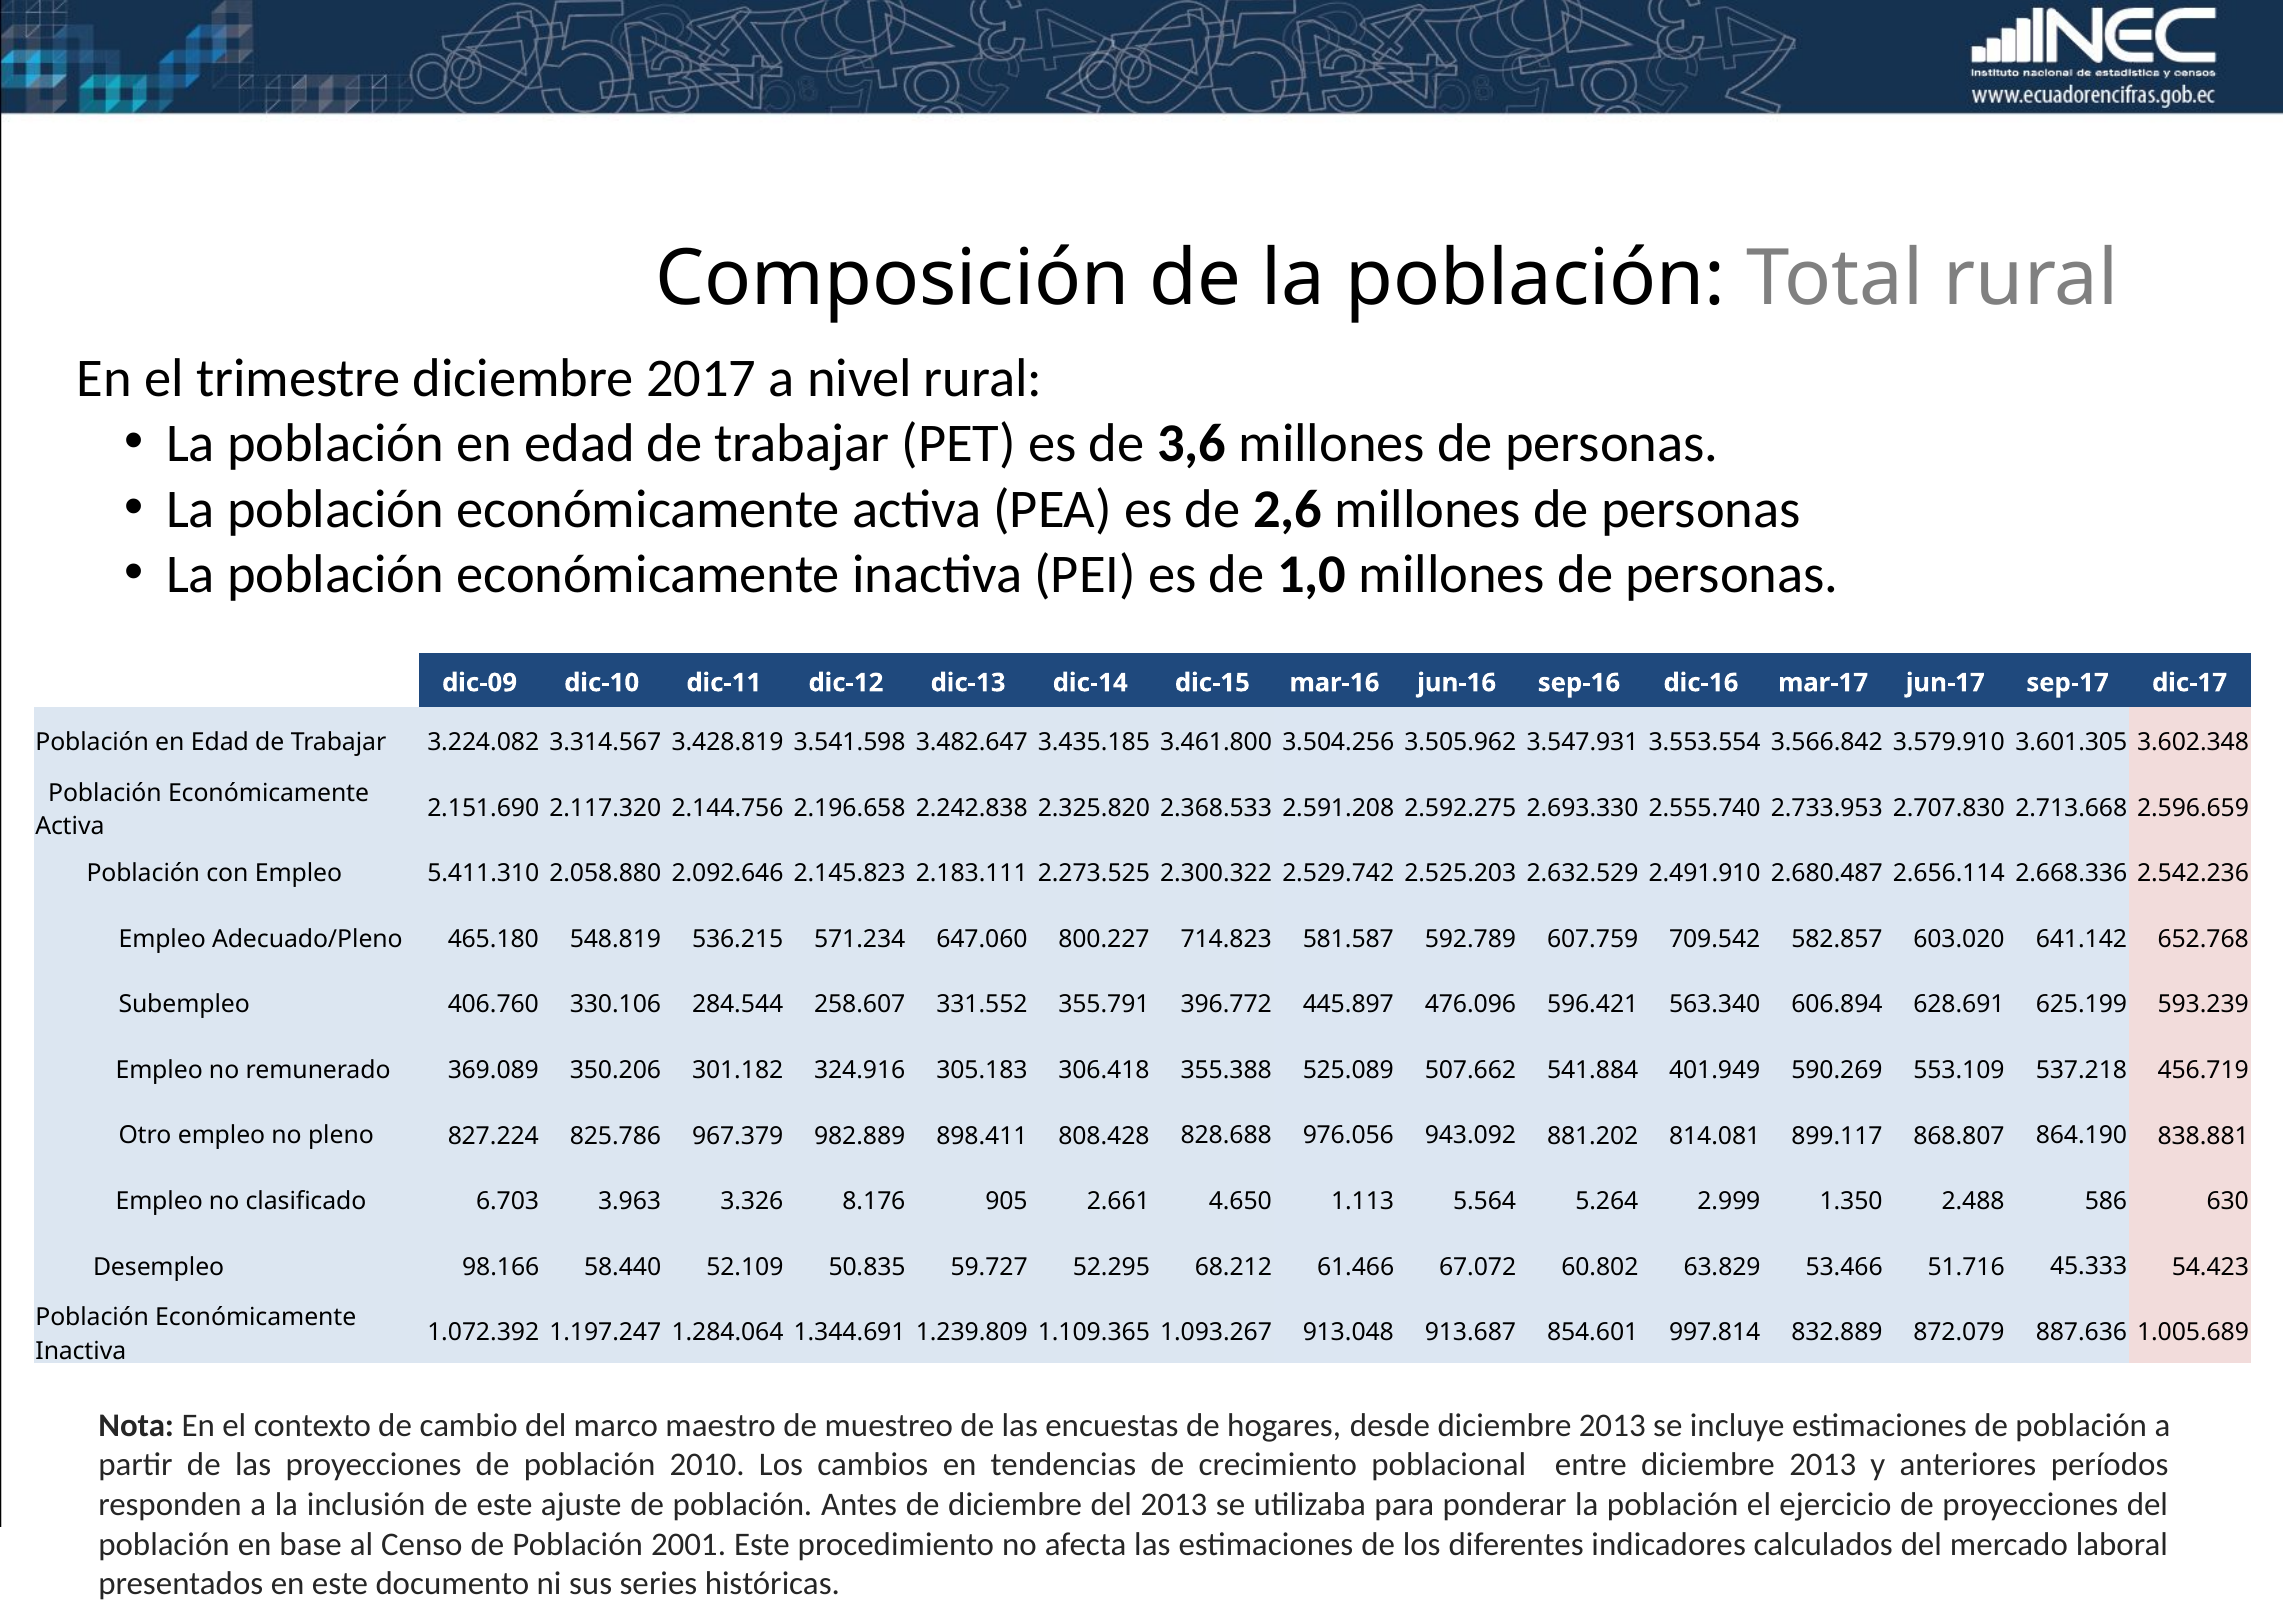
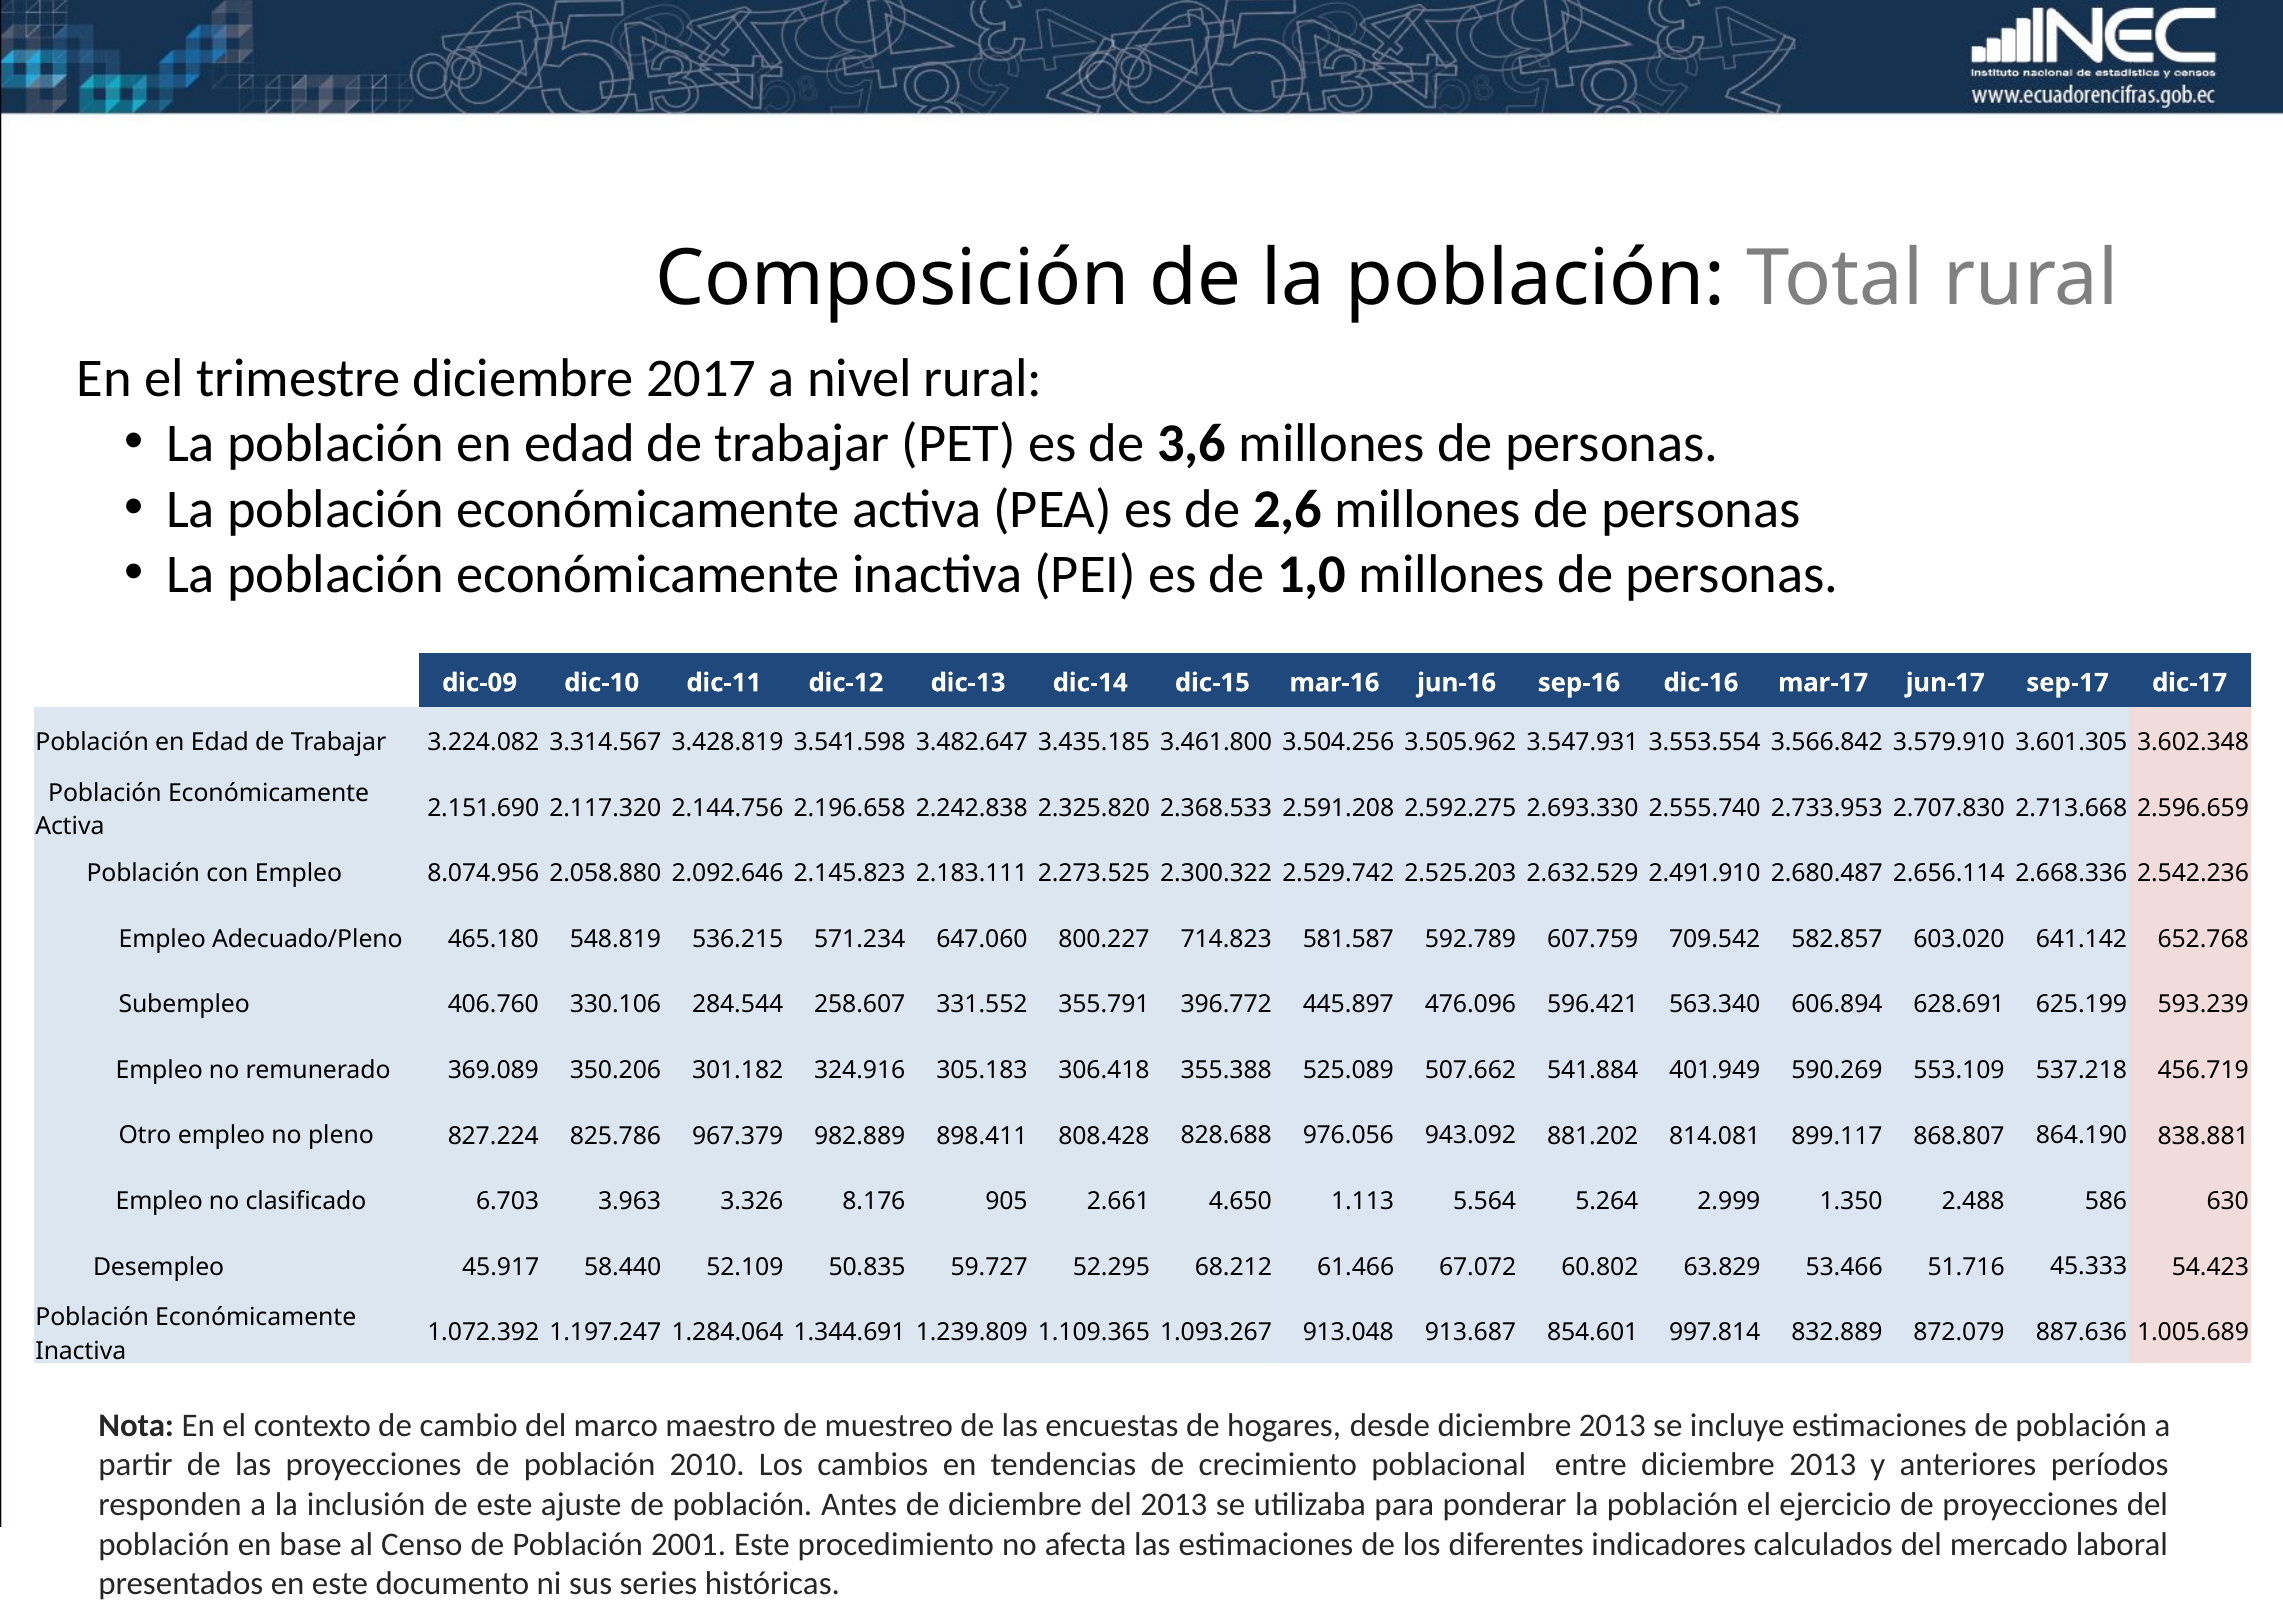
5.411.310: 5.411.310 -> 8.074.956 (483, 873)
98.166: 98.166 -> 45.917 (501, 1267)
